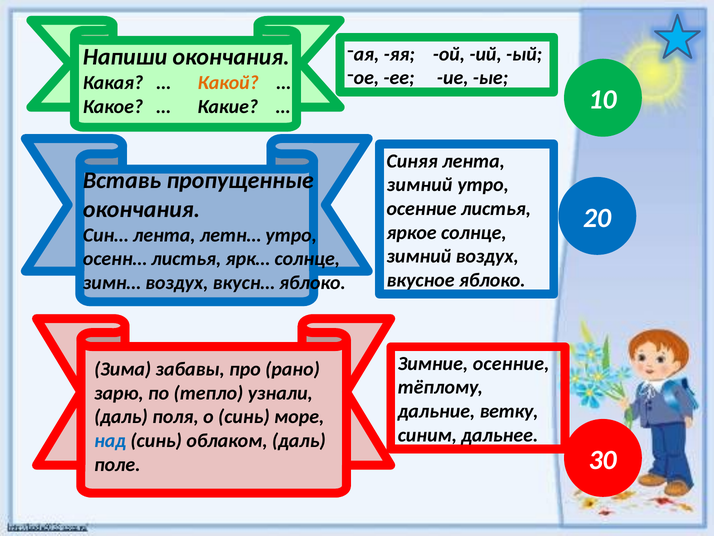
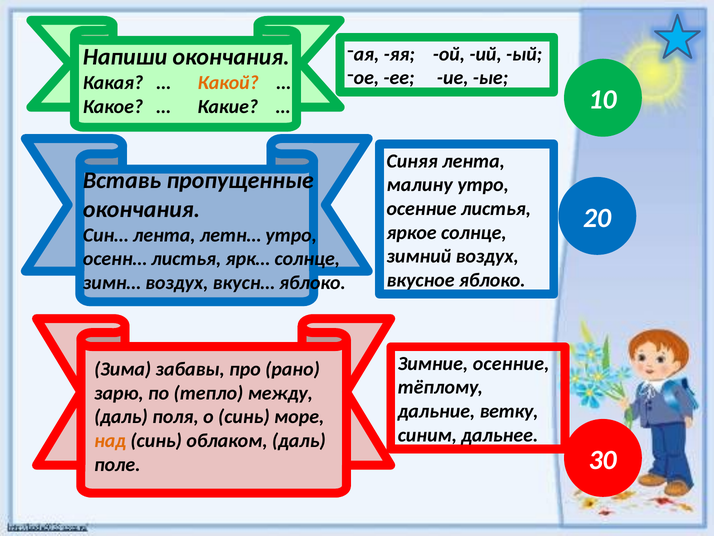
зимний: зимний -> малину (420, 185)
узнали: узнали -> между (280, 393)
над colour: blue -> orange (110, 440)
